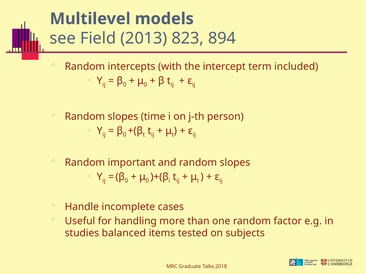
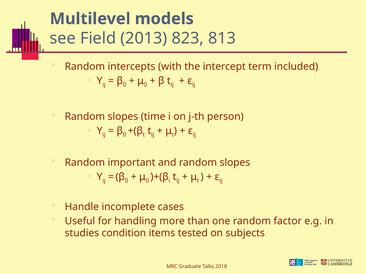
894: 894 -> 813 (222, 38)
balanced: balanced -> condition (124, 234)
